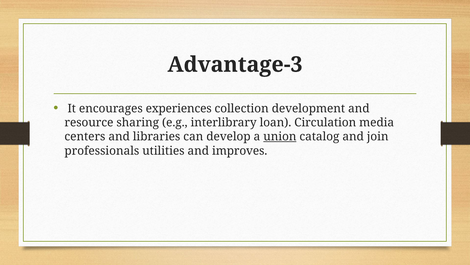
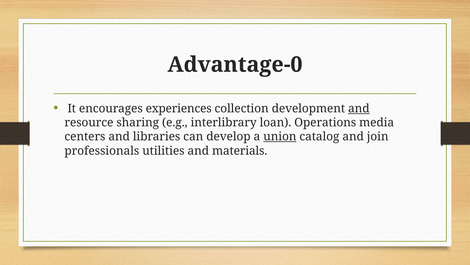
Advantage-3: Advantage-3 -> Advantage-0 (235, 64)
and underline: none -> present (359, 108)
Circulation: Circulation -> Operations (325, 122)
improves: improves -> materials (240, 151)
